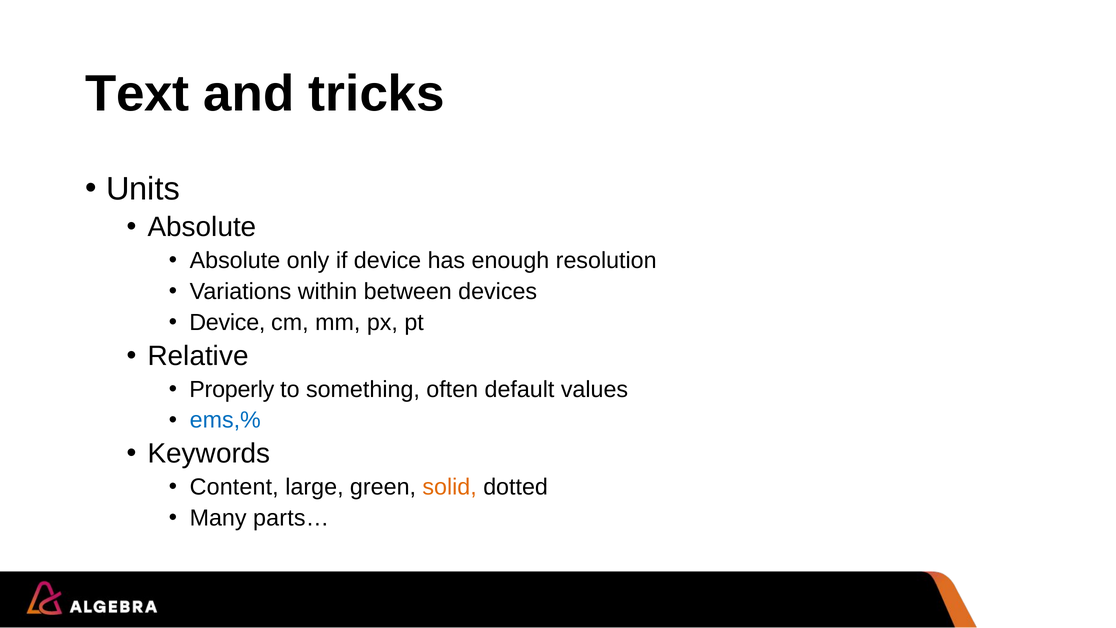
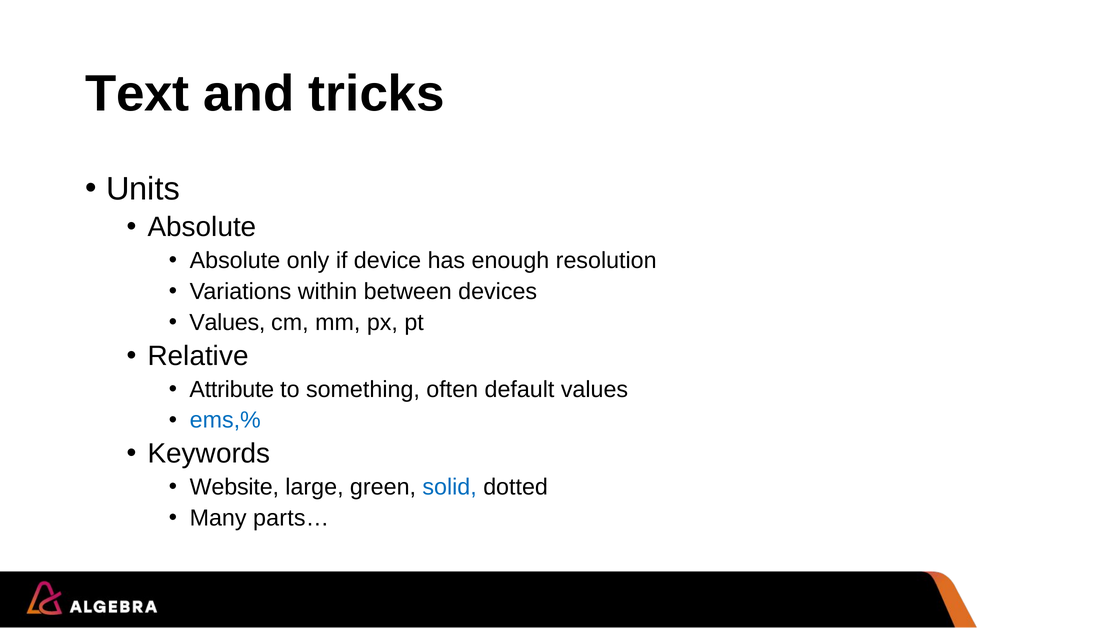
Device: Device -> Values (227, 322)
Properly: Properly -> Attribute (232, 389)
Content: Content -> Website (234, 487)
solid colour: orange -> blue (450, 487)
